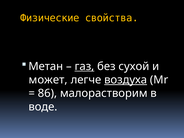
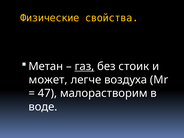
сухой: сухой -> стоик (134, 66)
воздуха underline: present -> none (126, 80)
86: 86 -> 47 (47, 93)
